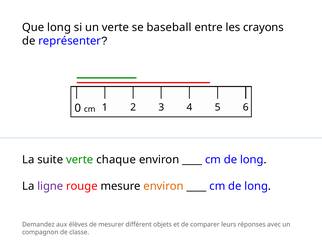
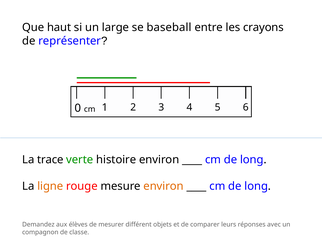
Que long: long -> haut (59, 27)
un verte: verte -> large (116, 27)
suite: suite -> trace (50, 160)
chaque: chaque -> histoire (116, 160)
ligne colour: purple -> orange (50, 186)
